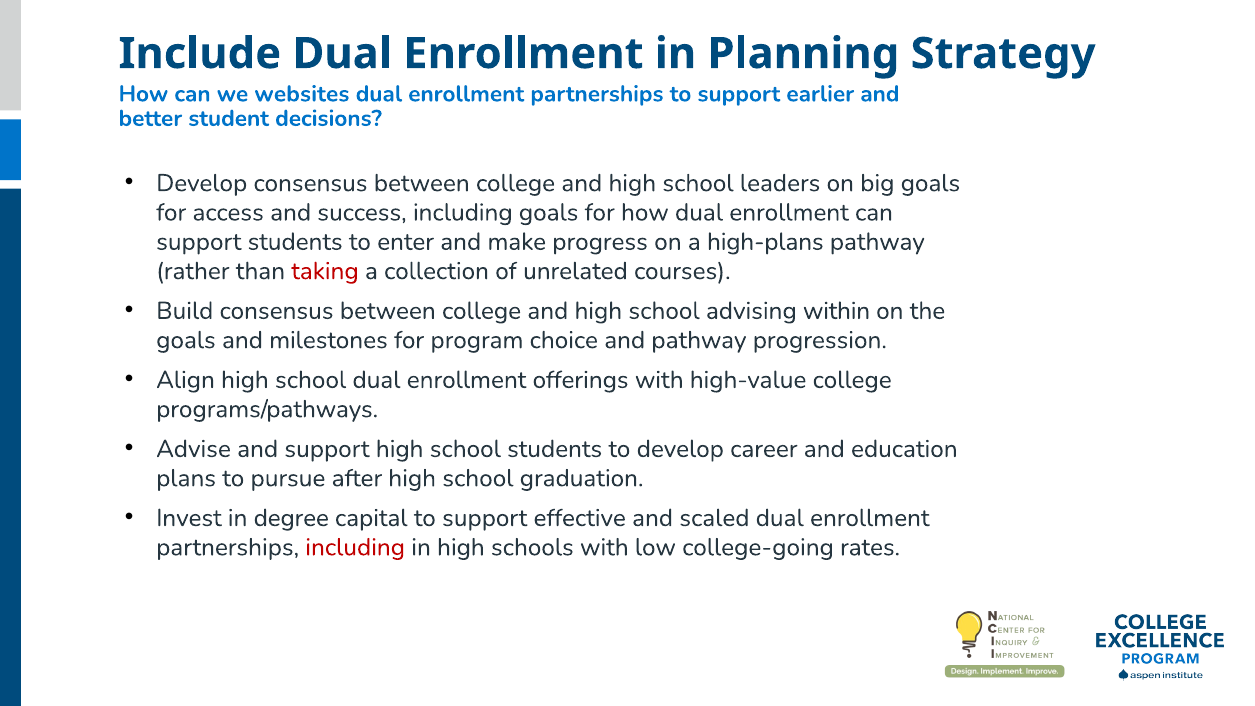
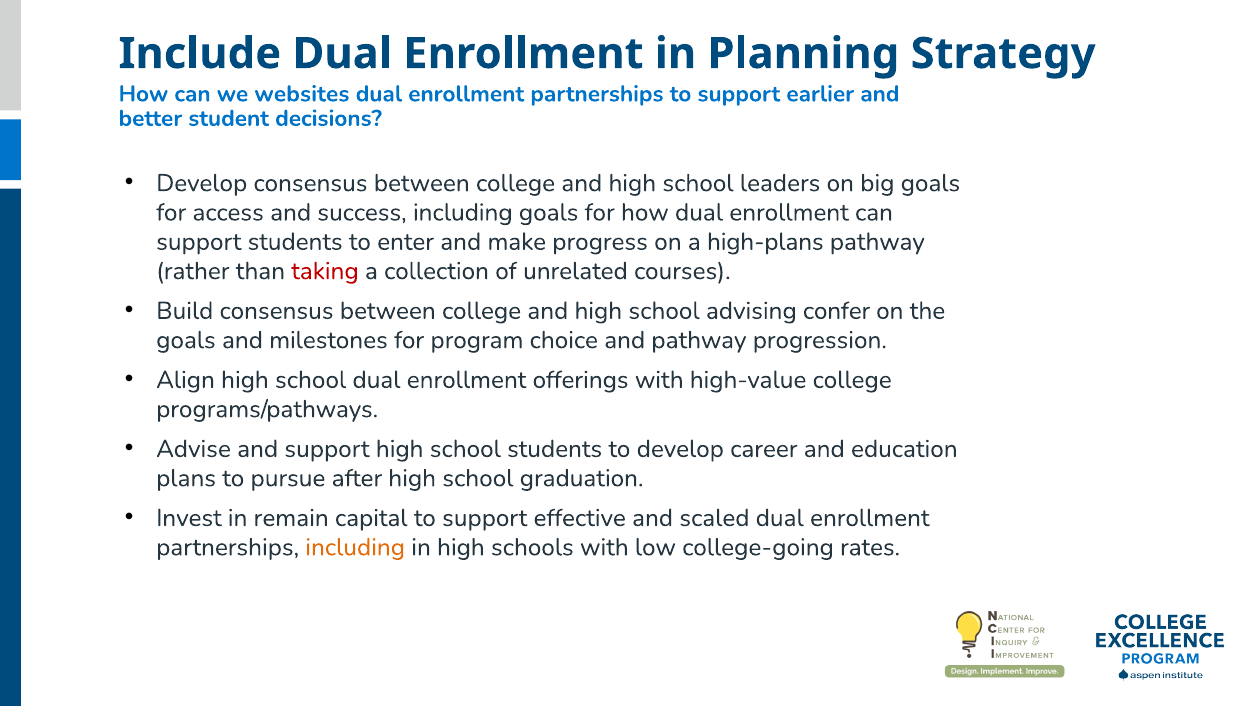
within: within -> confer (837, 311)
degree: degree -> remain (291, 518)
including colour: red -> orange (355, 547)
